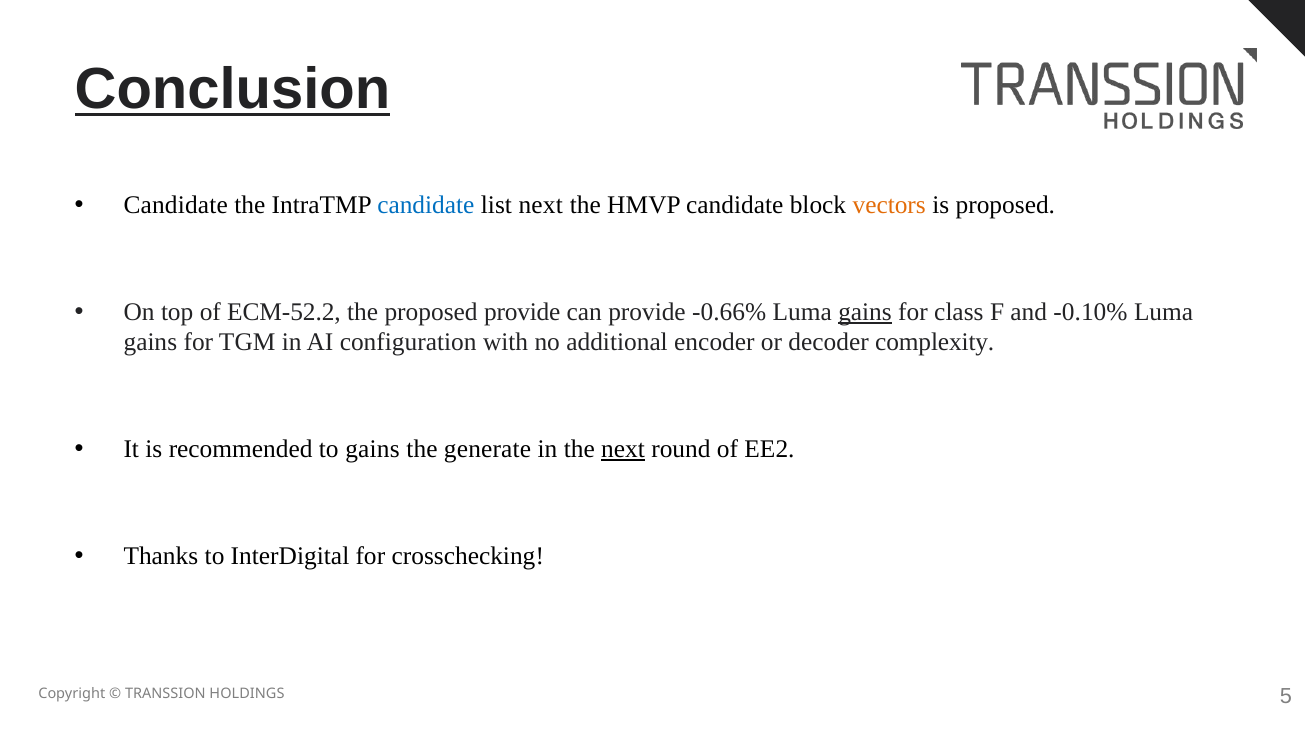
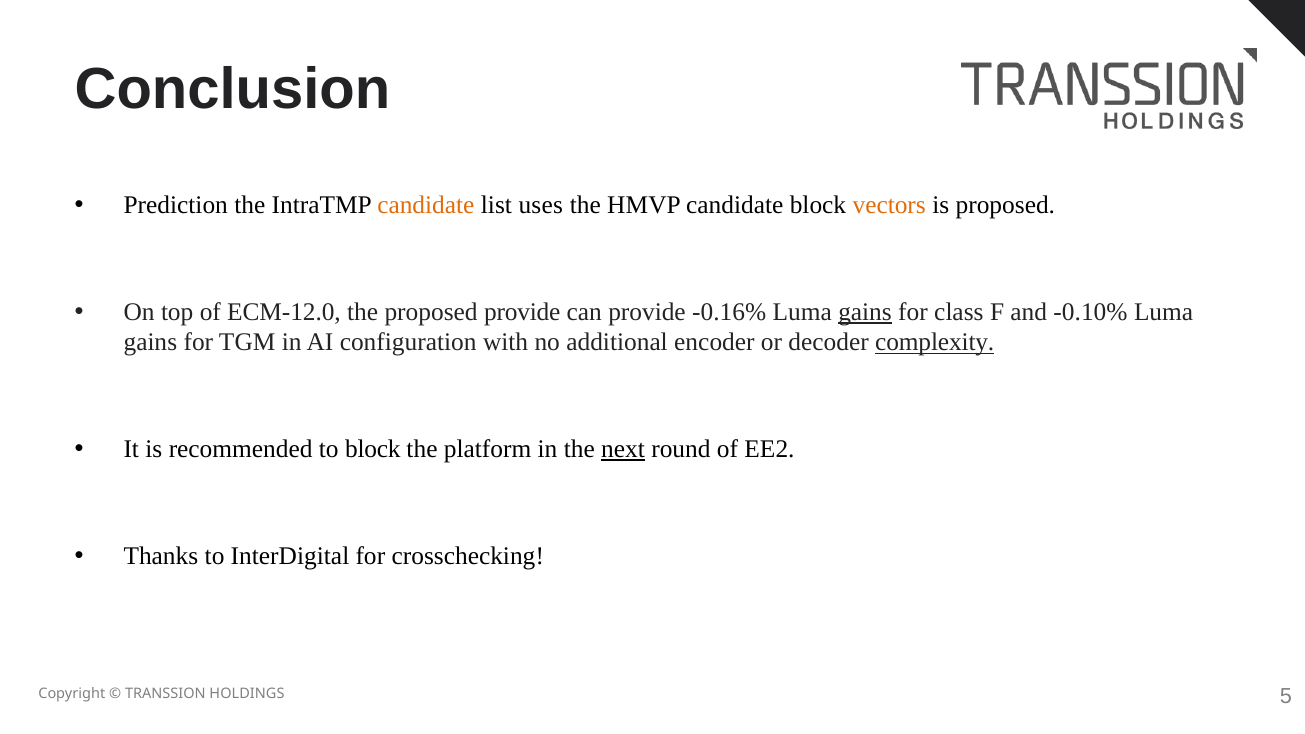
Conclusion underline: present -> none (232, 89)
Candidate: Candidate -> Prediction (176, 205)
candidate colour: blue -> orange (426, 205)
list next: next -> uses (541, 205)
ECM-52.2: ECM-52.2 -> ECM-12.0 (284, 312)
-0.66%: -0.66% -> -0.16% (729, 312)
complexity underline: none -> present (935, 343)
to gains: gains -> block (373, 449)
generate: generate -> platform (488, 449)
